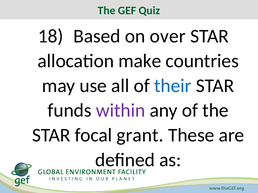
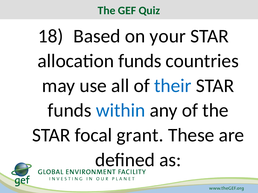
over: over -> your (168, 36)
allocation make: make -> funds (140, 61)
within colour: purple -> blue (121, 111)
